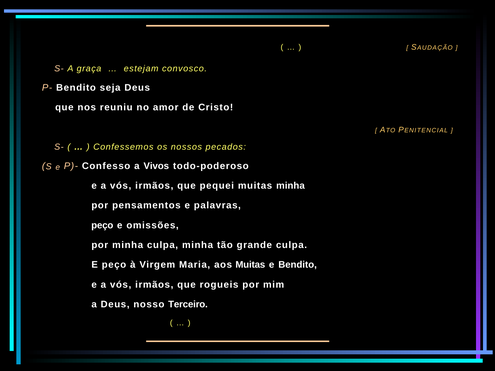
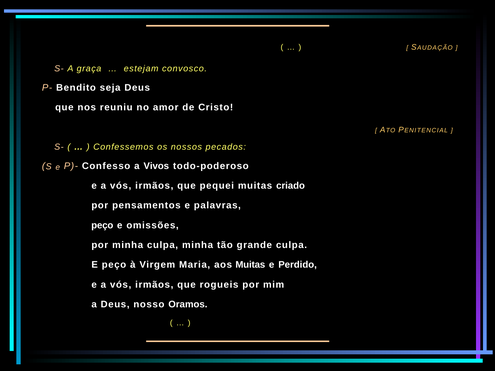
muitas minha: minha -> criado (291, 186)
e Bendito: Bendito -> Perdido (298, 265)
Terceiro: Terceiro -> Oramos (188, 305)
